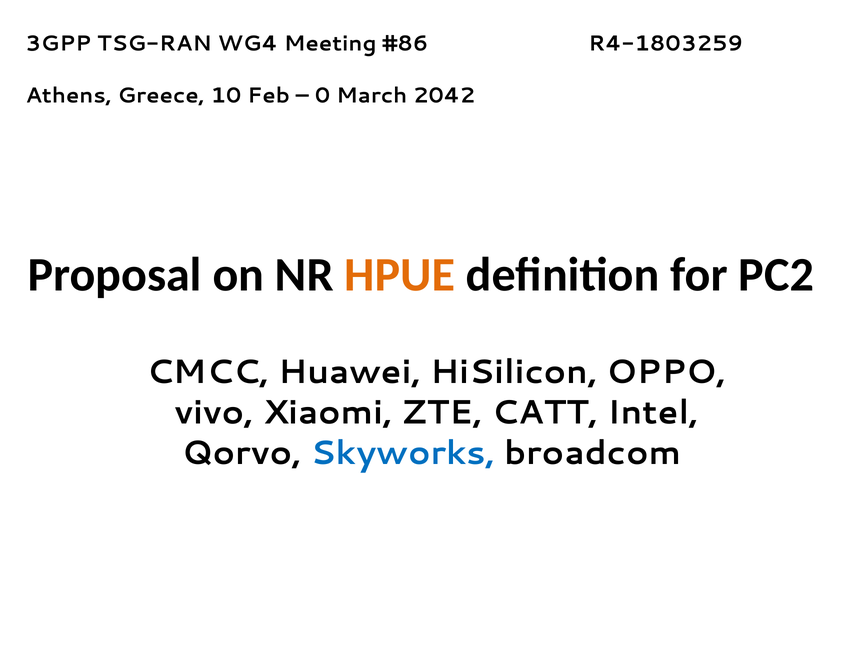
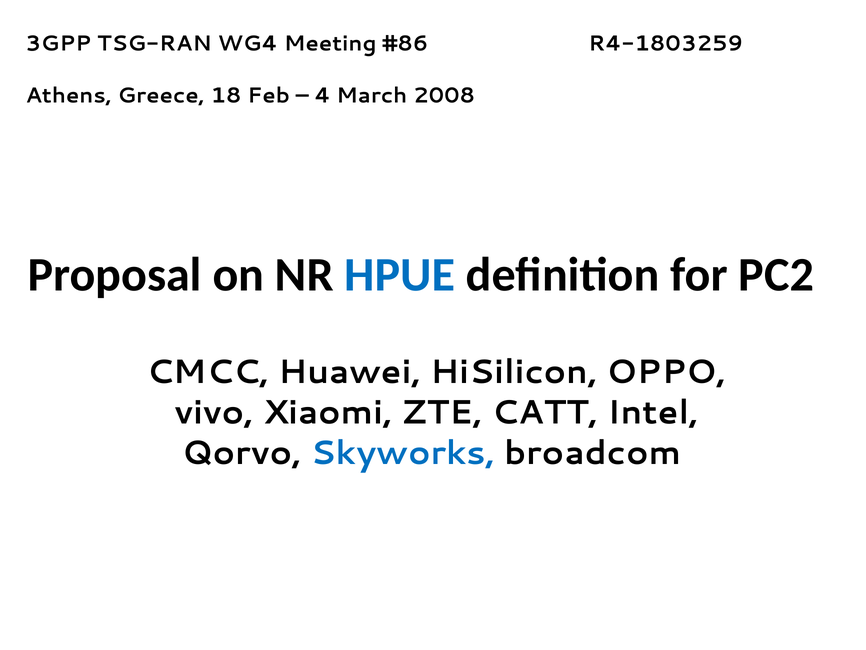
10: 10 -> 18 (226, 95)
0: 0 -> 4 (323, 95)
2042: 2042 -> 2008 (444, 95)
HPUE colour: orange -> blue (400, 275)
